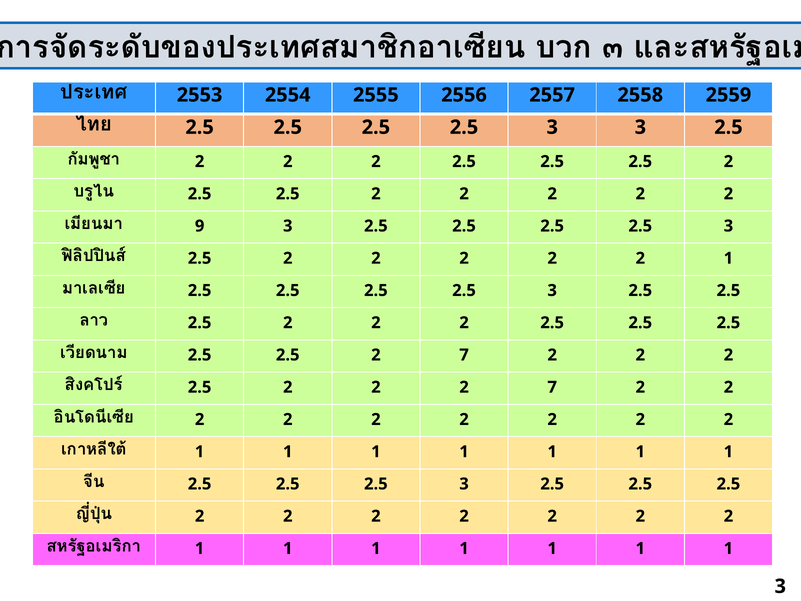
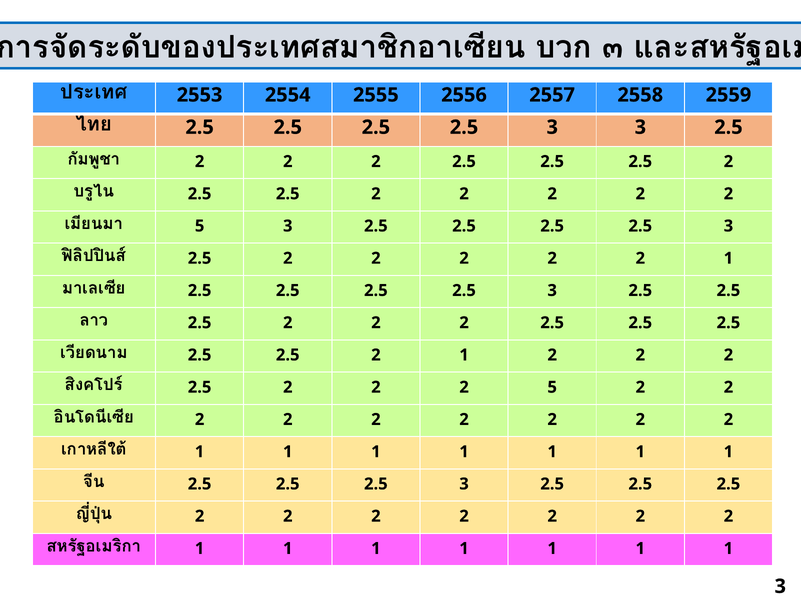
9: 9 -> 5 (200, 226)
2.5 2 7: 7 -> 1 (464, 355)
2 2 7: 7 -> 5 (552, 387)
